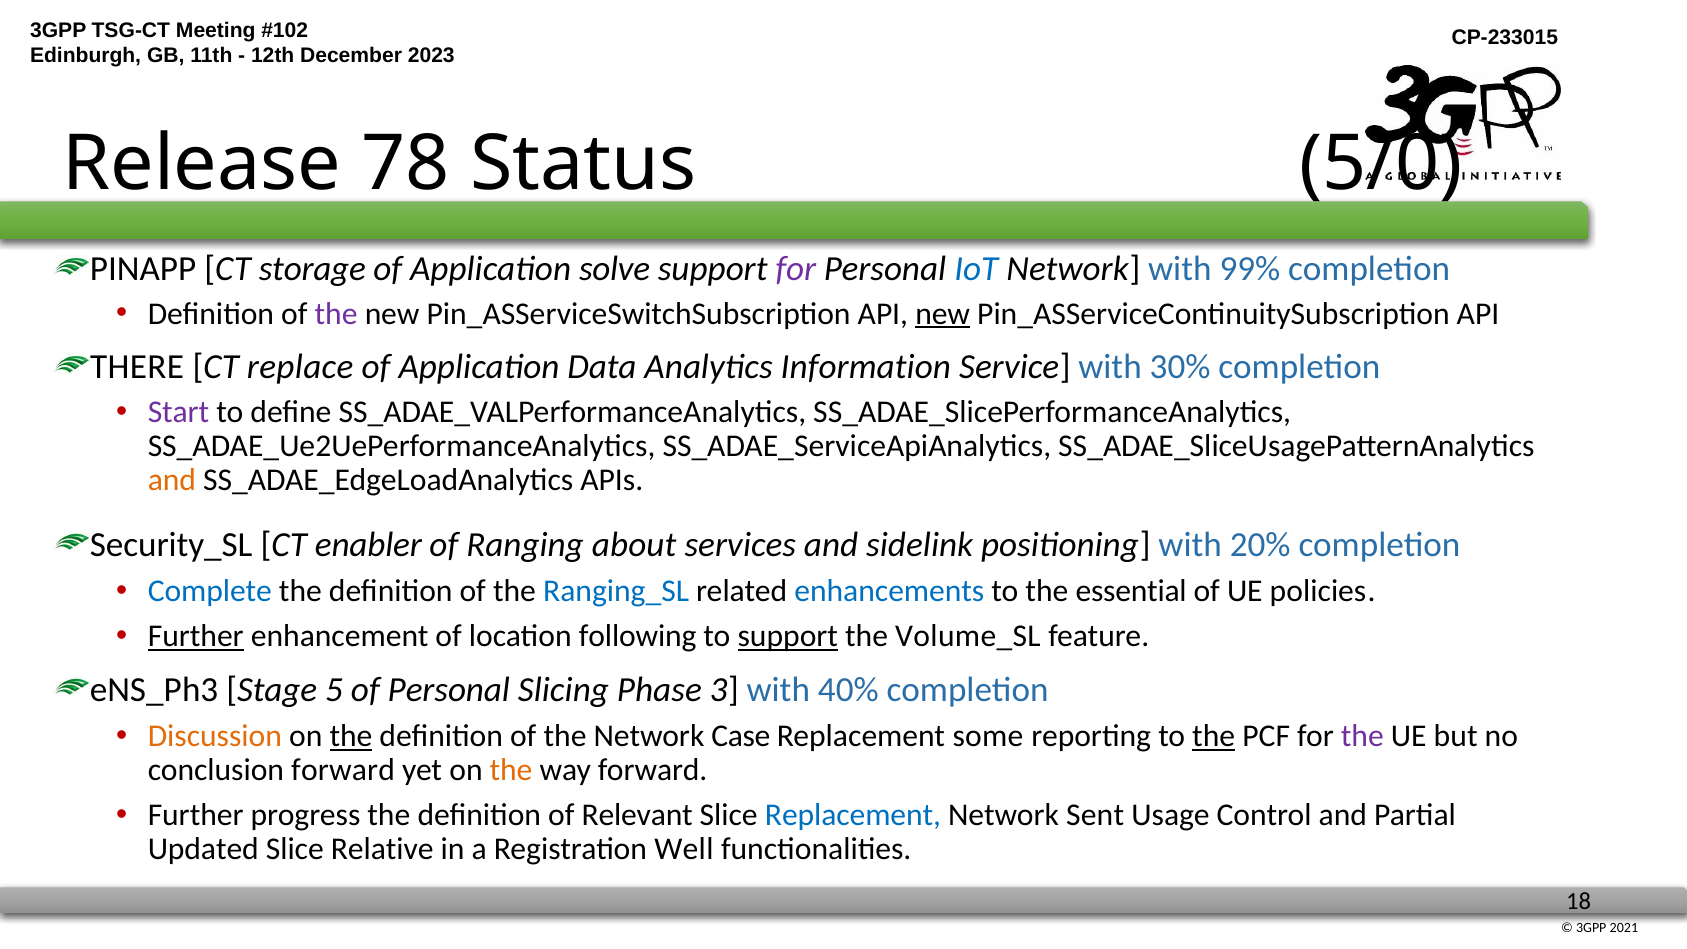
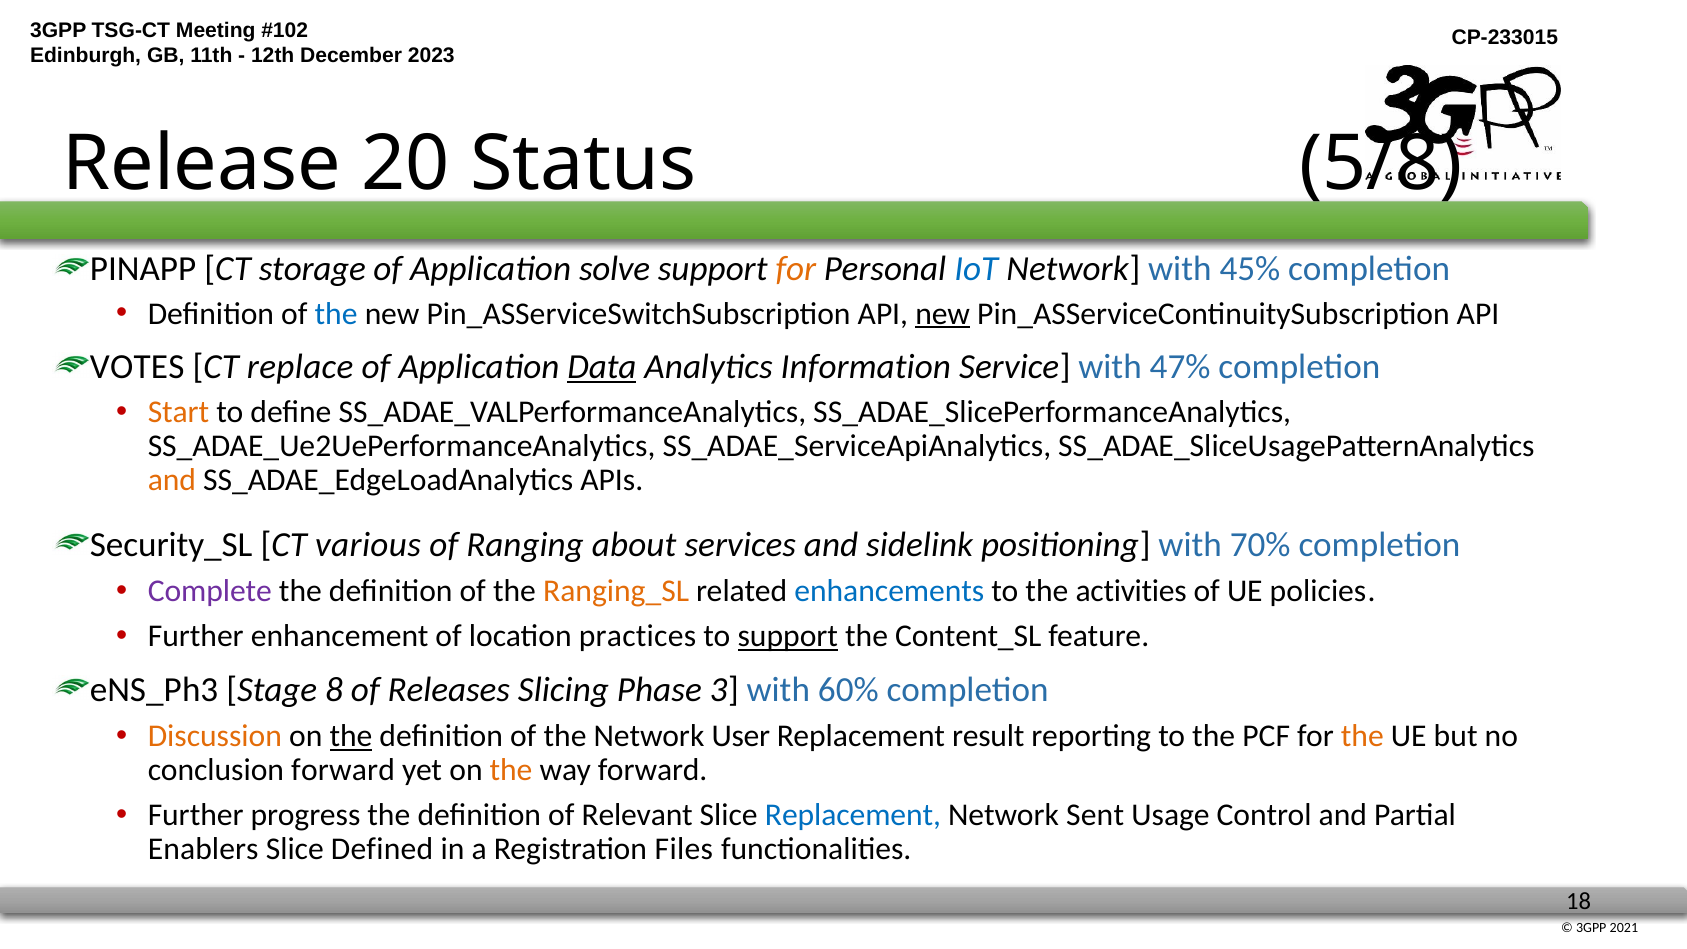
78: 78 -> 20 (406, 164)
5/0: 5/0 -> 5/8 (1381, 164)
for colour: purple -> orange (796, 269)
99%: 99% -> 45% (1250, 269)
the colour: purple -> blue (336, 314)
THERE: THERE -> VOTES (137, 367)
Data underline: none -> present (602, 367)
30%: 30% -> 47% (1180, 367)
Start colour: purple -> orange (179, 412)
enabler: enabler -> various (368, 545)
20%: 20% -> 70% (1260, 545)
Complete colour: blue -> purple (210, 591)
Ranging_SL colour: blue -> orange (616, 591)
essential: essential -> activities (1131, 591)
Further underline: present -> none (196, 636)
following: following -> practices (638, 636)
Volume_SL: Volume_SL -> Content_SL (968, 636)
5: 5 -> 8 (334, 690)
of Personal: Personal -> Releases (449, 690)
40%: 40% -> 60% (848, 690)
Case: Case -> User (741, 736)
some: some -> result (988, 736)
the underline: present -> none (1214, 736)
the colour: purple -> orange (1362, 736)
Updated: Updated -> Enablers (203, 849)
Relative: Relative -> Defined (382, 849)
Well: Well -> Files (684, 849)
